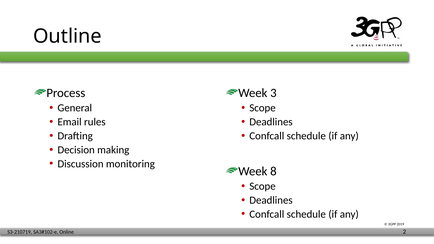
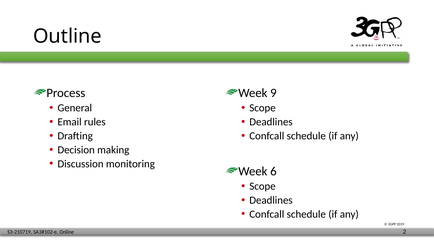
3: 3 -> 9 (273, 93)
8: 8 -> 6 (273, 171)
